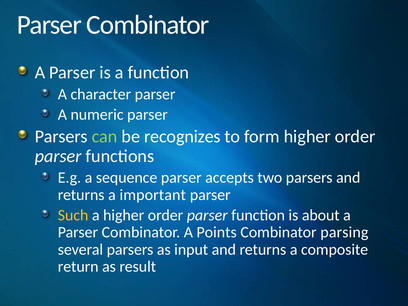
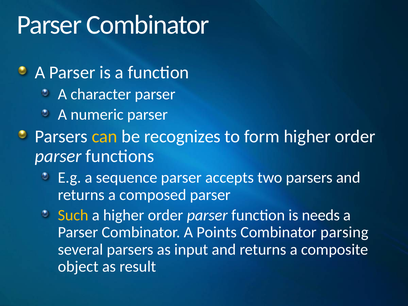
can colour: light green -> yellow (105, 137)
important: important -> composed (153, 195)
about: about -> needs (321, 215)
return: return -> object (78, 267)
